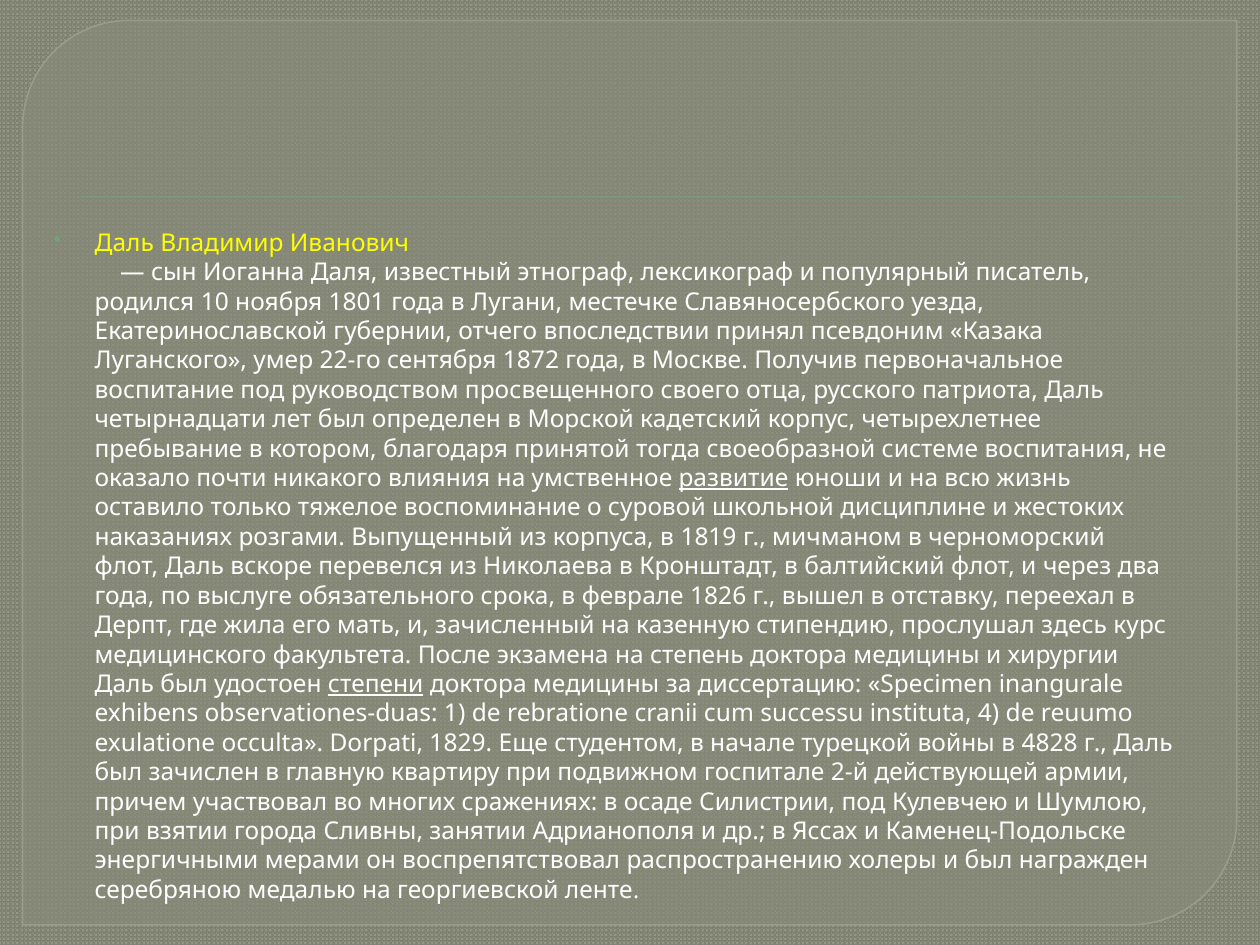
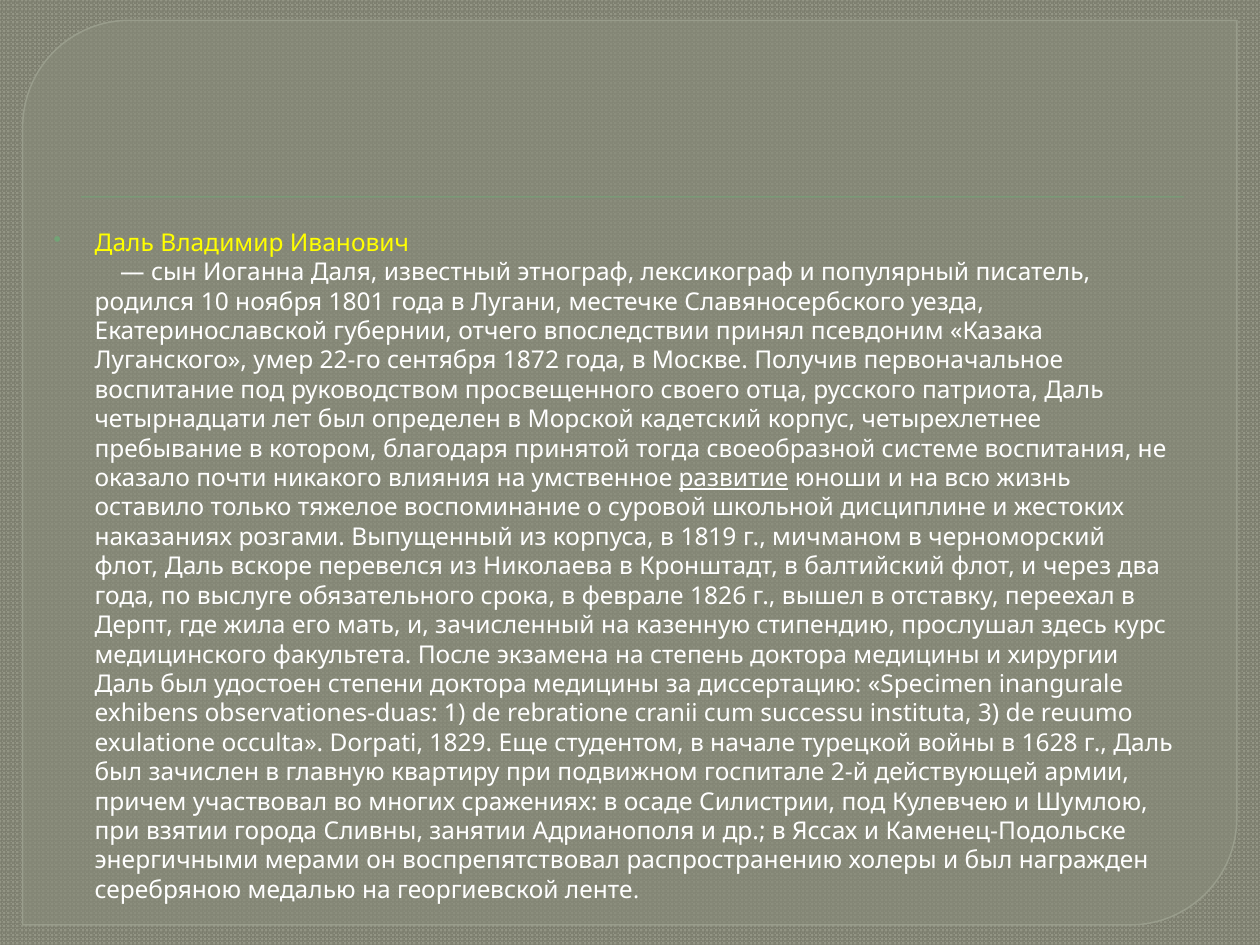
степени underline: present -> none (376, 684)
4: 4 -> 3 (989, 714)
4828: 4828 -> 1628 (1050, 743)
